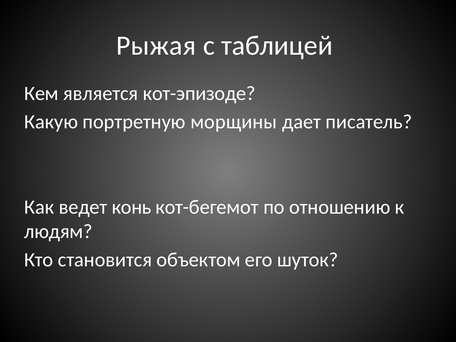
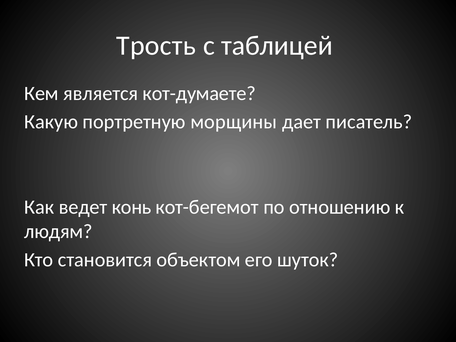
Рыжая: Рыжая -> Трость (156, 46)
кот-эпизоде: кот-эпизоде -> кот-думаете (199, 93)
